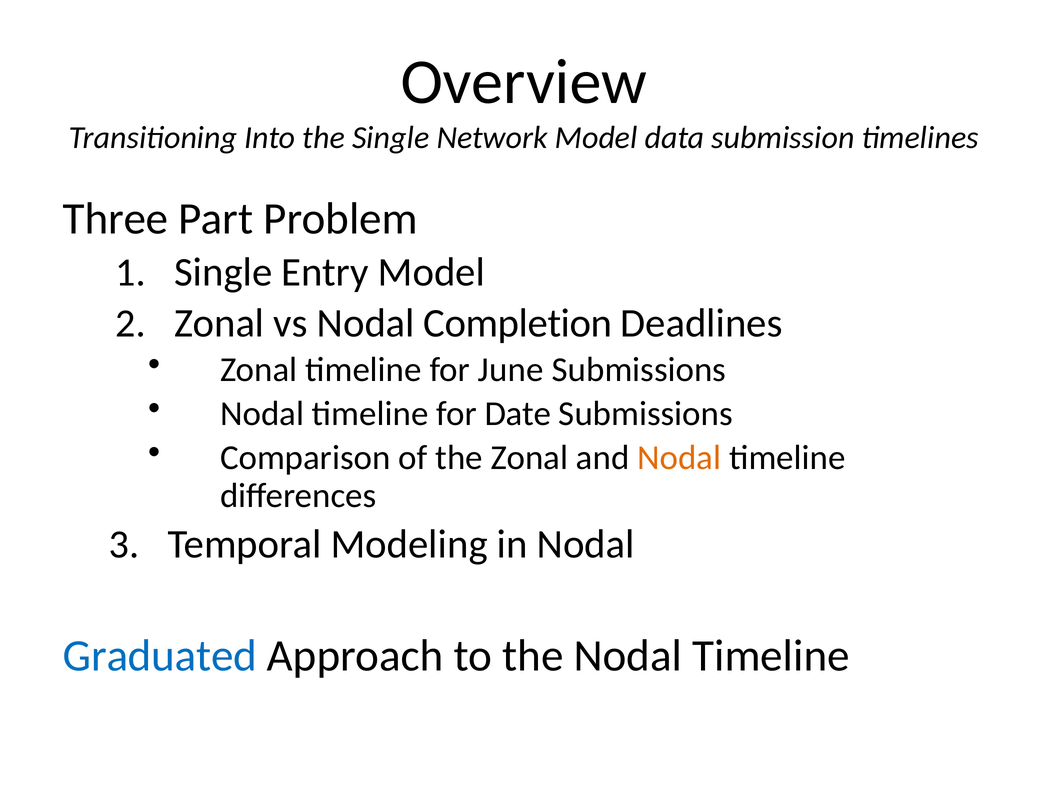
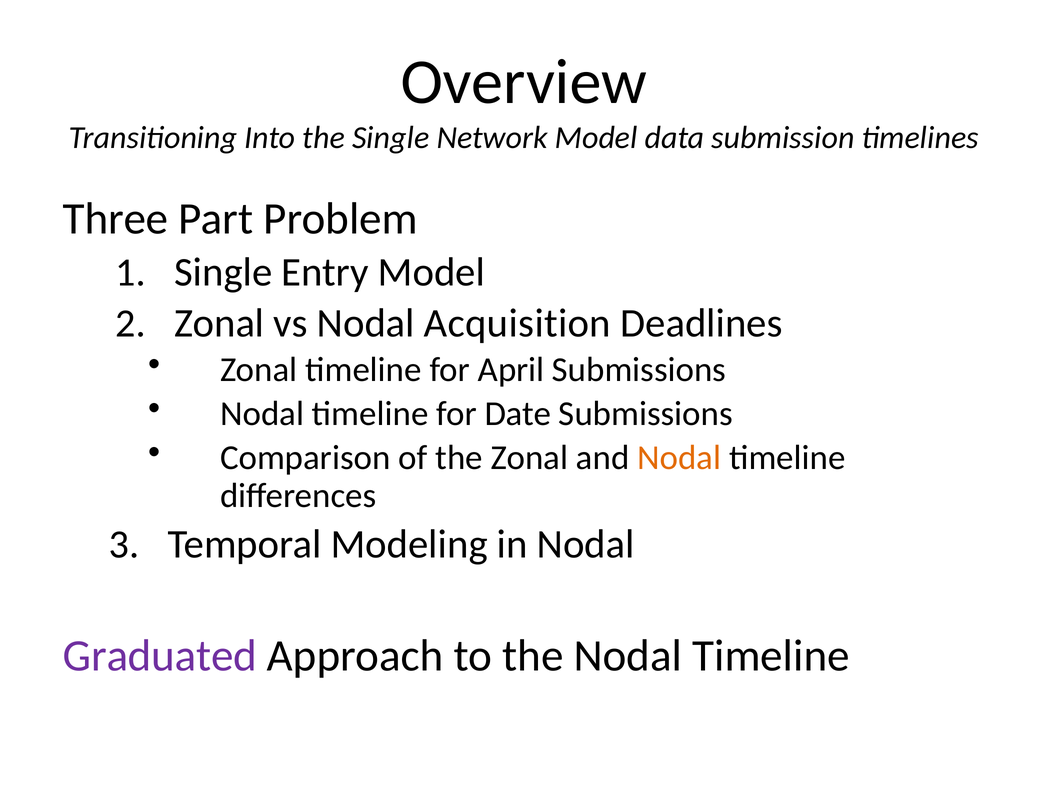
Completion: Completion -> Acquisition (517, 323)
June: June -> April (511, 370)
Graduated colour: blue -> purple (160, 656)
